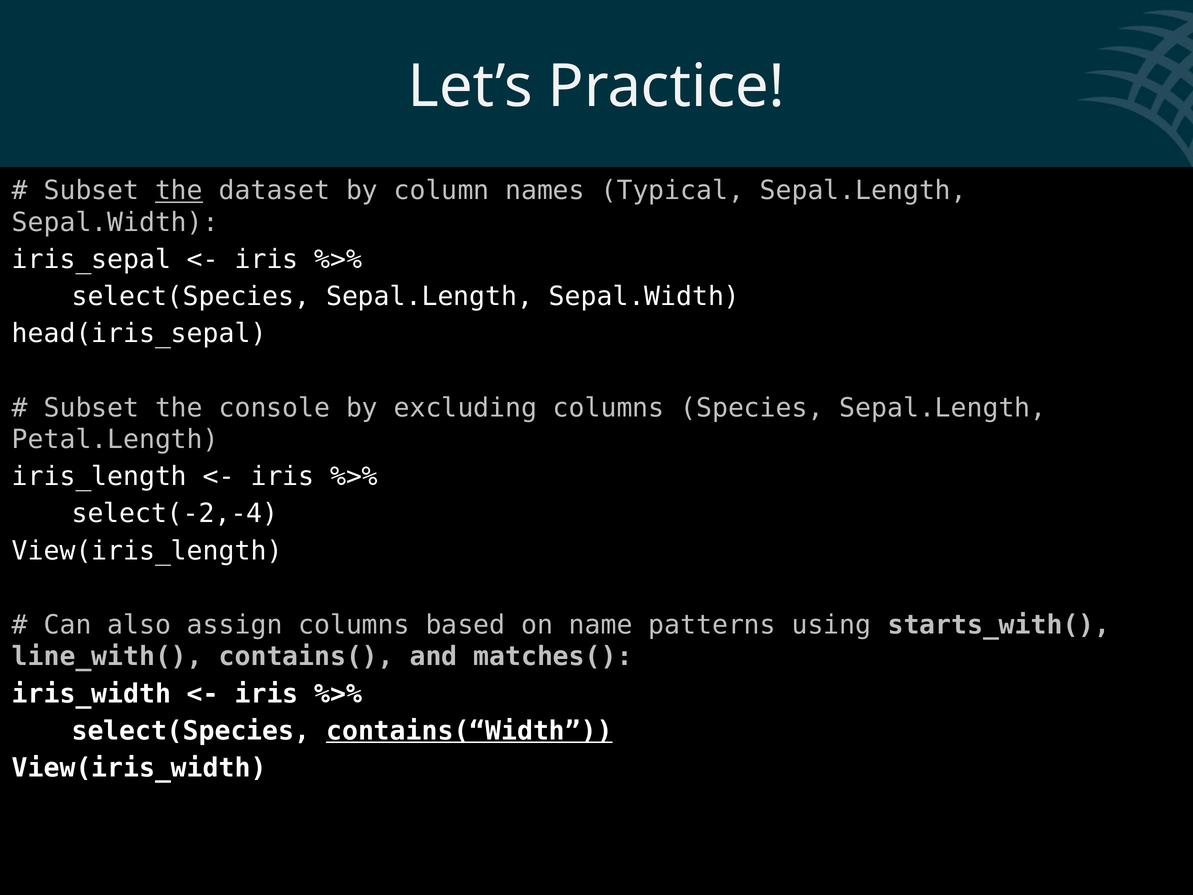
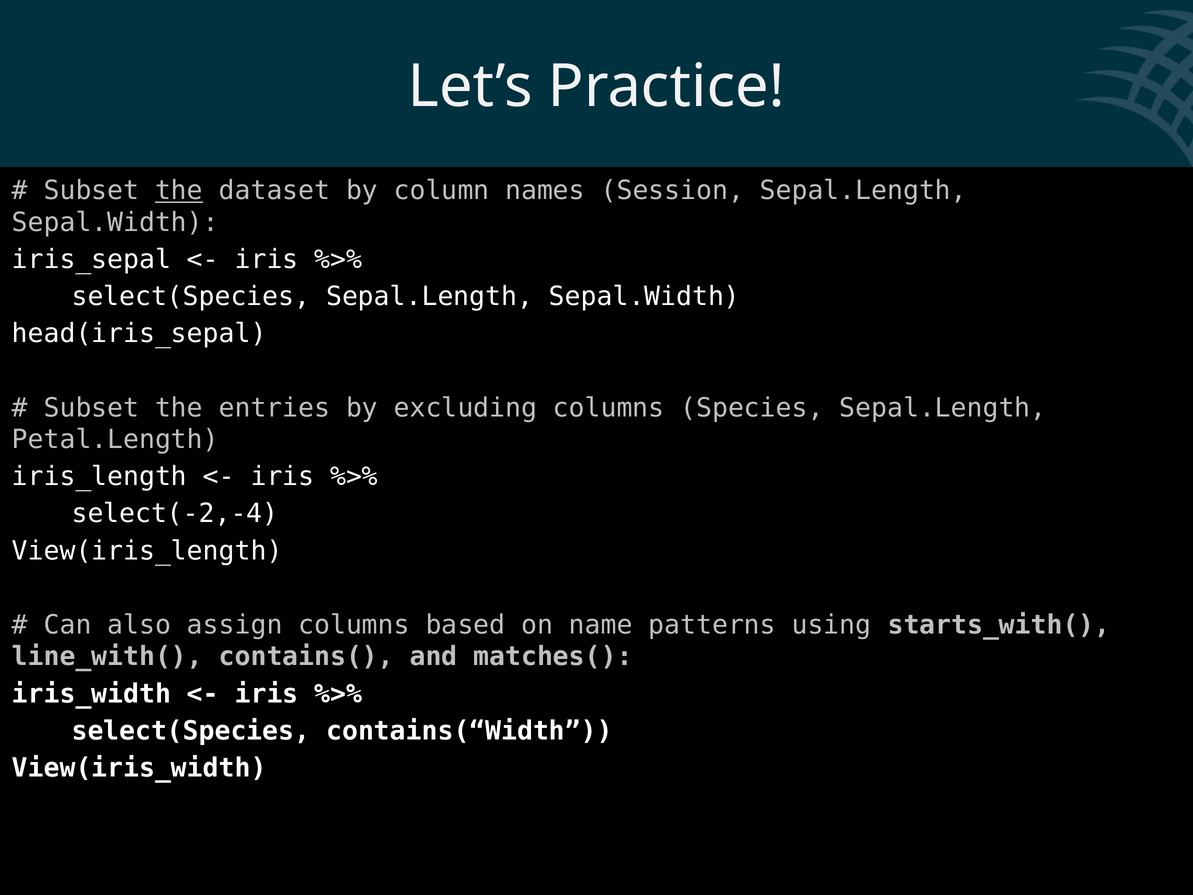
Typical: Typical -> Session (672, 191)
console: console -> entries (274, 408)
contains(“Width underline: present -> none (469, 731)
